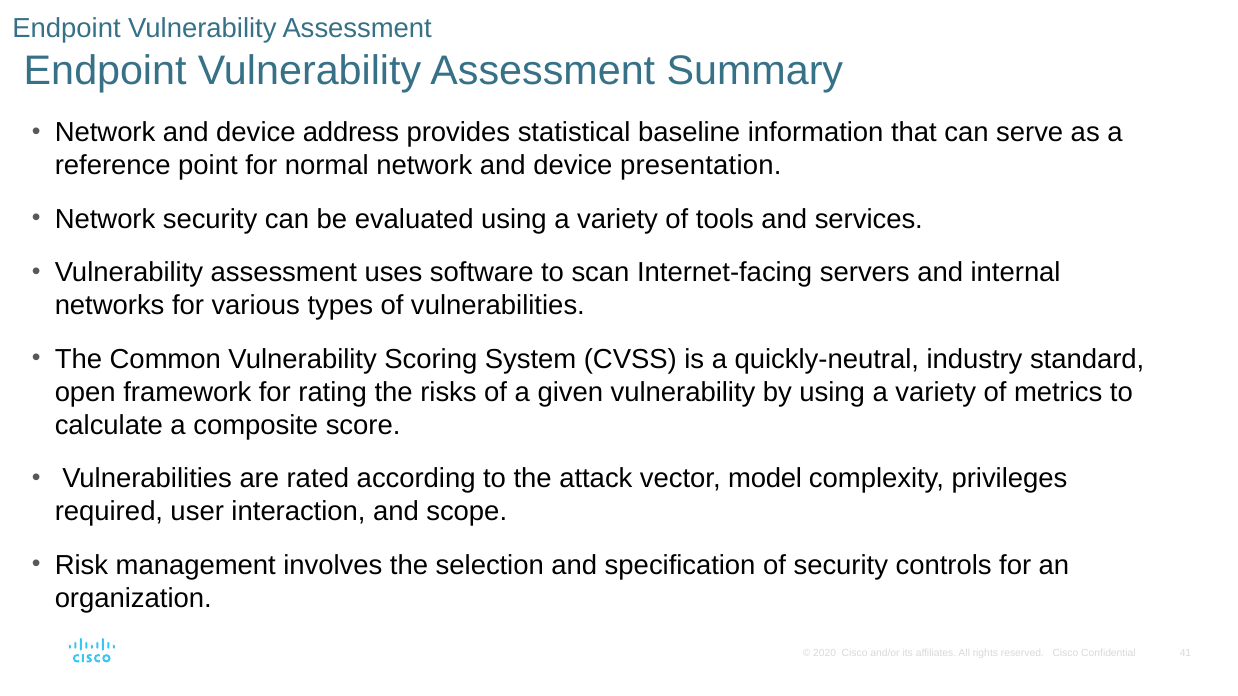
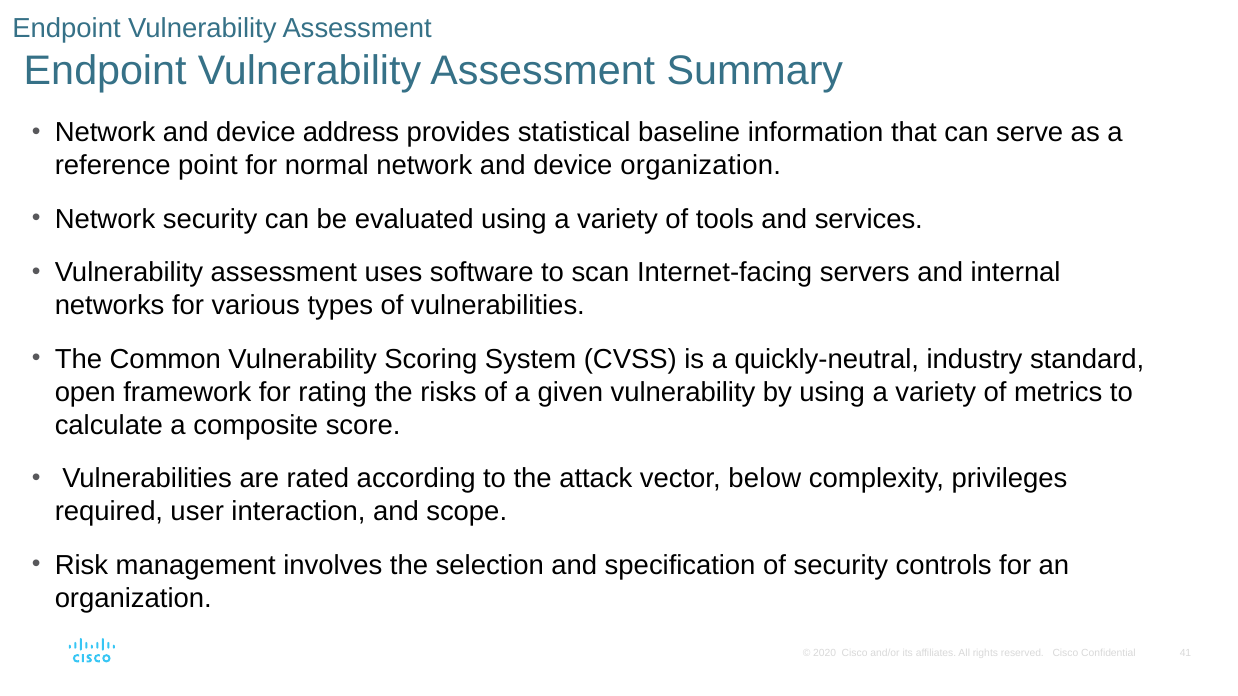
device presentation: presentation -> organization (701, 166)
model: model -> below (765, 479)
